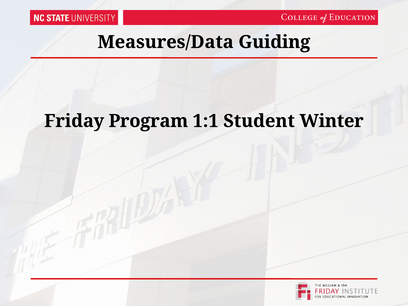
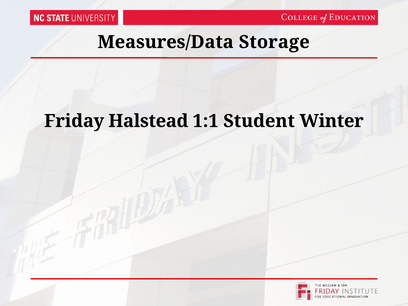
Guiding: Guiding -> Storage (274, 42)
Program: Program -> Halstead (148, 121)
